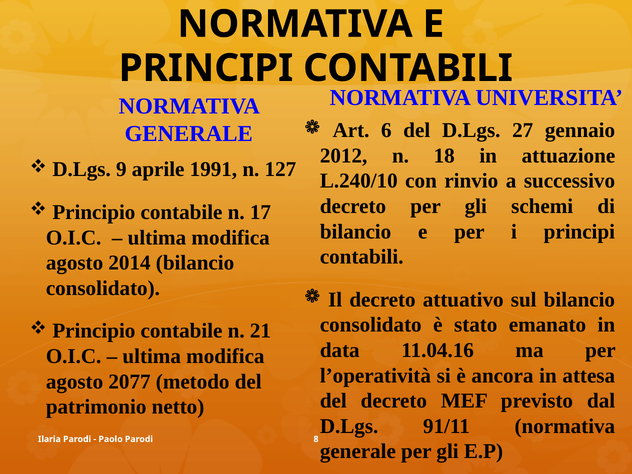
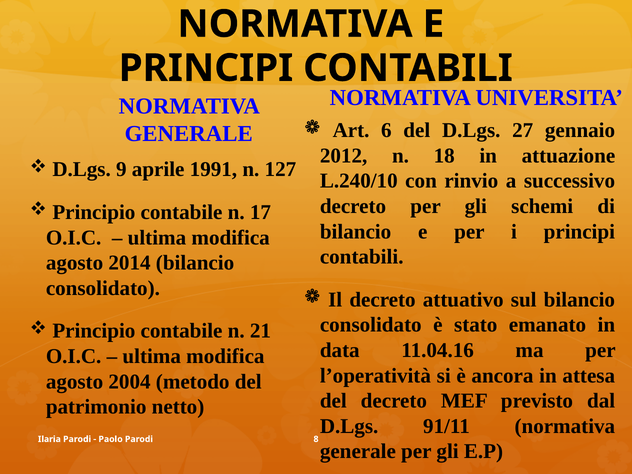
2077: 2077 -> 2004 (130, 382)
